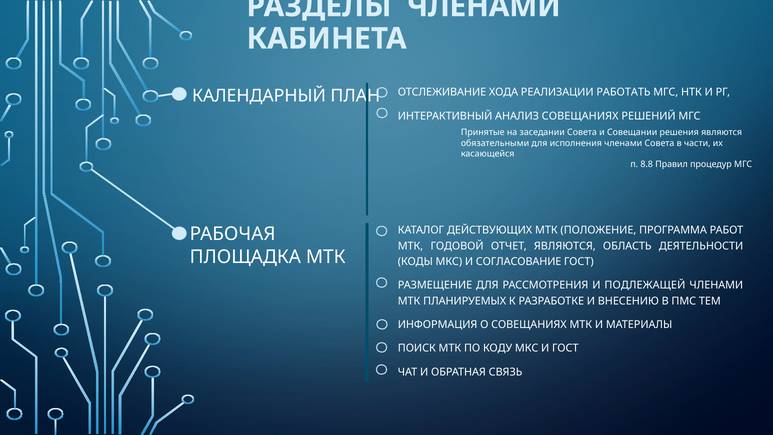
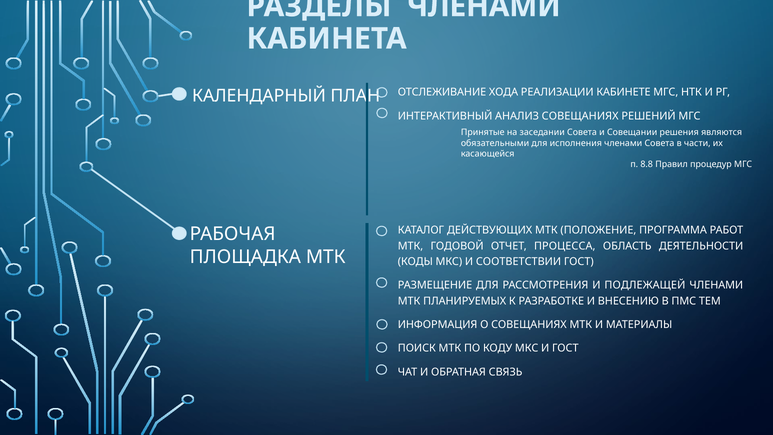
РАБОТАТЬ: РАБОТАТЬ -> КАБИНЕТЕ (624, 92)
ОТЧЕТ ЯВЛЯЮТСЯ: ЯВЛЯЮТСЯ -> ПРОЦЕССА (565, 246)
СОГЛАСОВАНИЕ: СОГЛАСОВАНИЕ -> СООТВЕТСТВИИ (519, 261)
